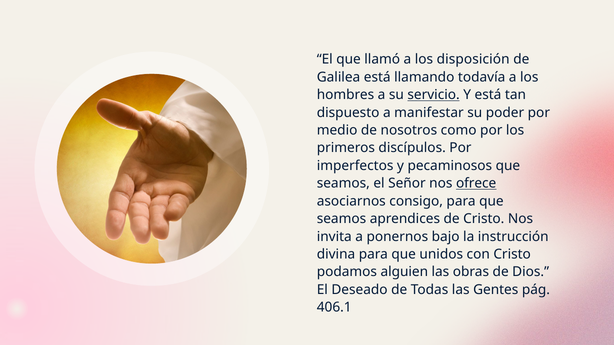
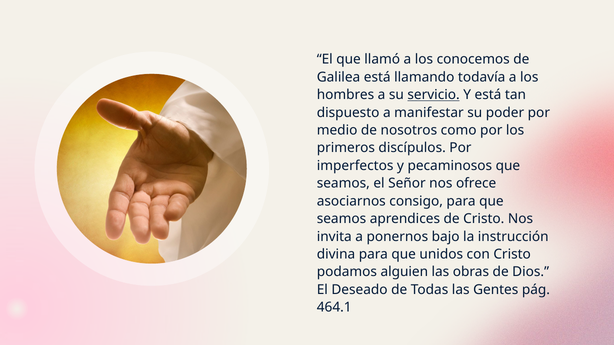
disposición: disposición -> conocemos (473, 59)
ofrece underline: present -> none (476, 184)
406.1: 406.1 -> 464.1 (334, 308)
